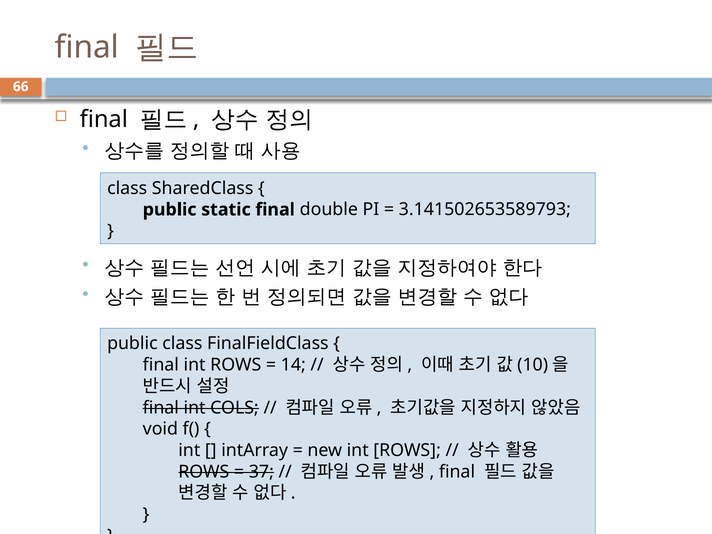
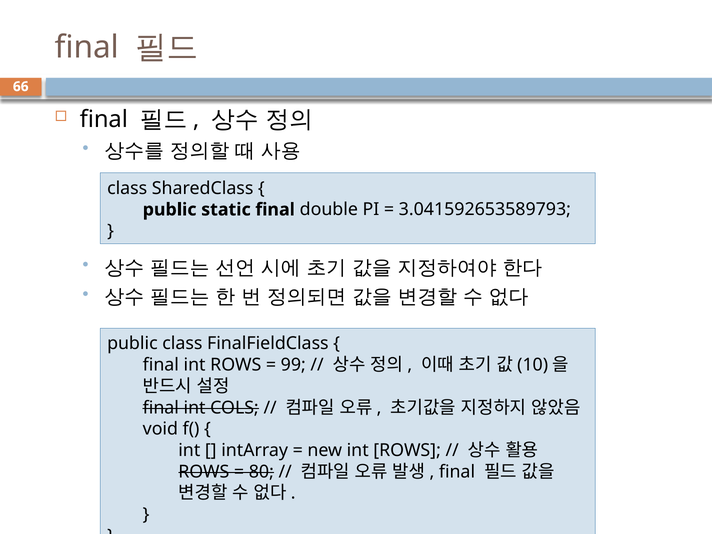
3.141502653589793: 3.141502653589793 -> 3.041592653589793 (485, 210)
14: 14 -> 99 (293, 365)
37: 37 -> 80 (261, 472)
